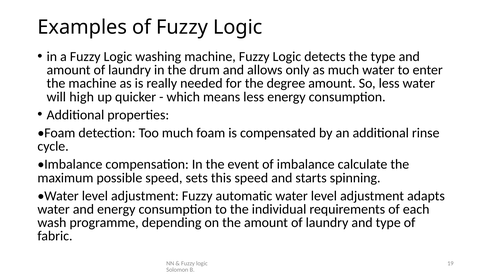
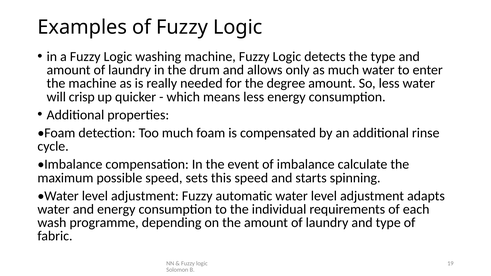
high: high -> crisp (82, 97)
